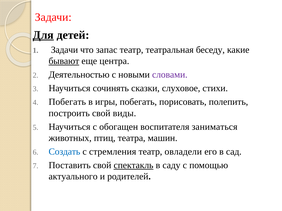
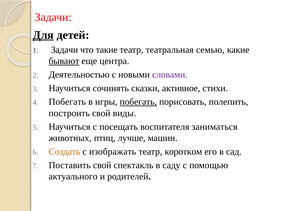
запас: запас -> такие (107, 50)
беседу: беседу -> семью (210, 50)
слуховое: слуховое -> активное (181, 88)
побегать underline: none -> present (138, 102)
обогащен: обогащен -> посещать (119, 127)
театра: театра -> лучше (132, 138)
Создать colour: blue -> orange (64, 152)
стремления: стремления -> изображать (113, 152)
овладели: овладели -> коротком (183, 152)
спектакль underline: present -> none (134, 166)
